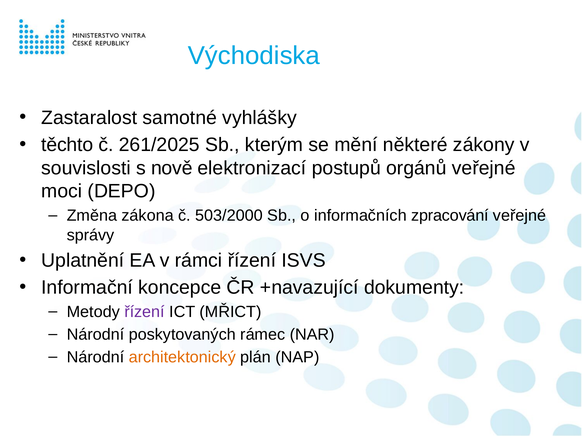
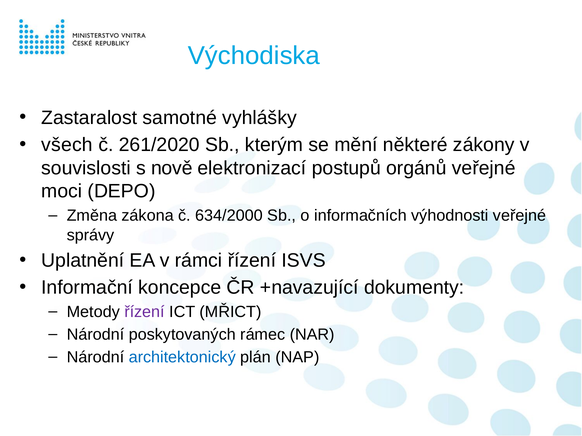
těchto: těchto -> všech (67, 145)
261/2025: 261/2025 -> 261/2020 (159, 145)
503/2000: 503/2000 -> 634/2000 (229, 216)
zpracování: zpracování -> výhodnosti (450, 216)
architektonický colour: orange -> blue (182, 358)
